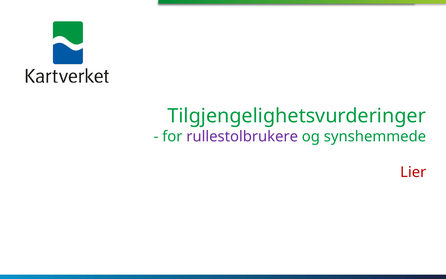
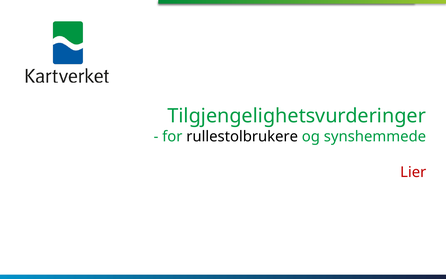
rullestolbrukere colour: purple -> black (242, 136)
